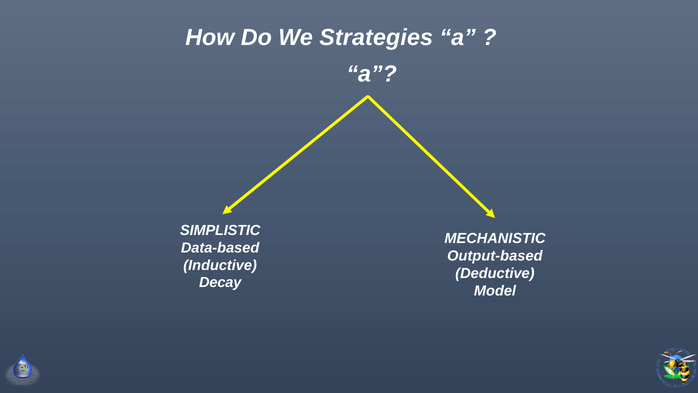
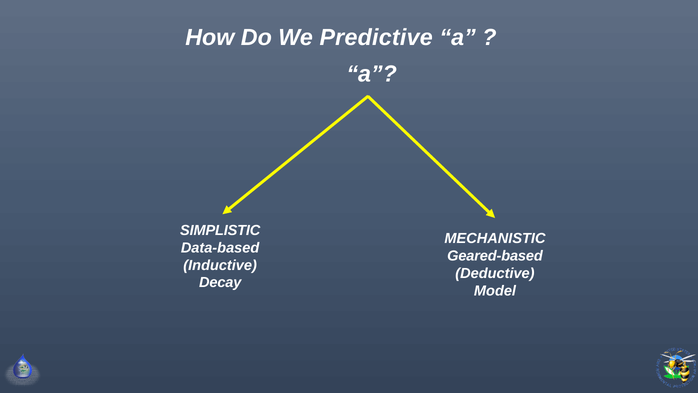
Strategies: Strategies -> Predictive (376, 37)
Output-based: Output-based -> Geared-based (495, 256)
